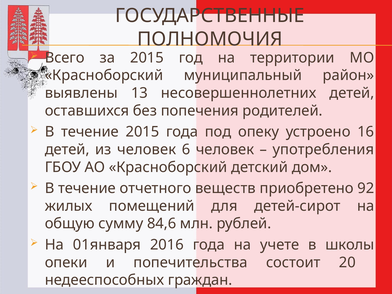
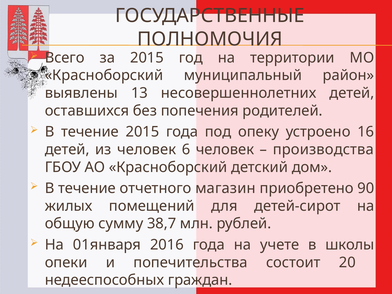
употребления: употребления -> производства (323, 149)
веществ: веществ -> магазин (225, 188)
92: 92 -> 90 (366, 188)
84,6: 84,6 -> 38,7 (162, 224)
